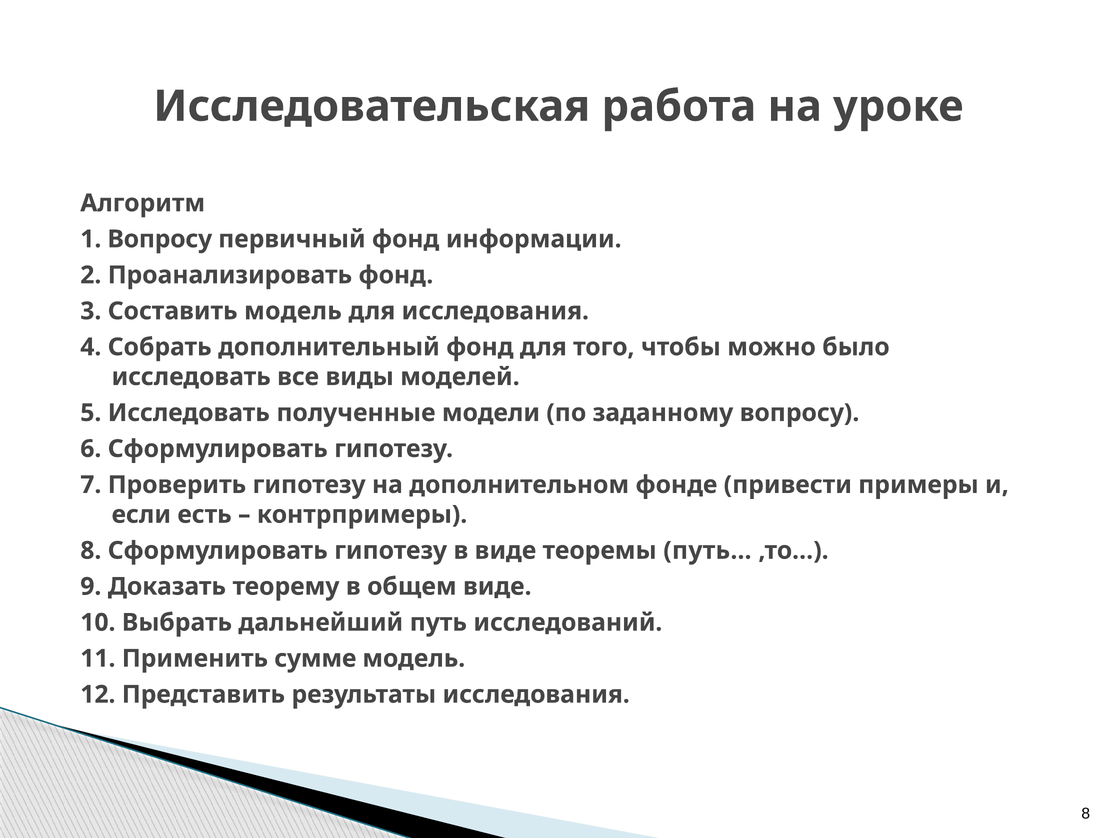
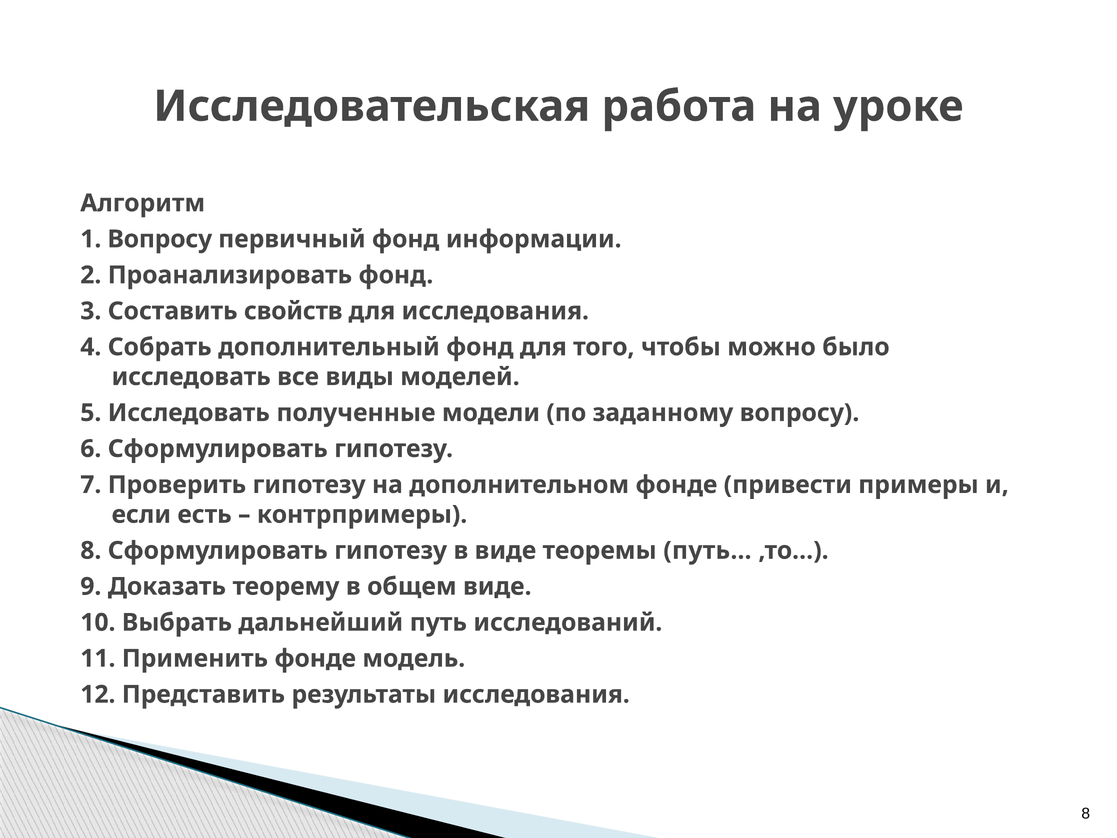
Составить модель: модель -> свойств (293, 311)
Применить сумме: сумме -> фонде (315, 658)
